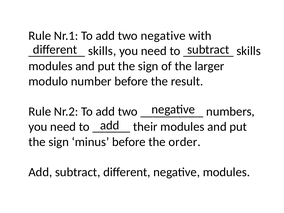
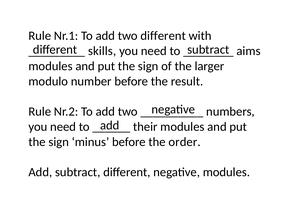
two negative: negative -> different (163, 36)
skills: skills -> aims (249, 51)
